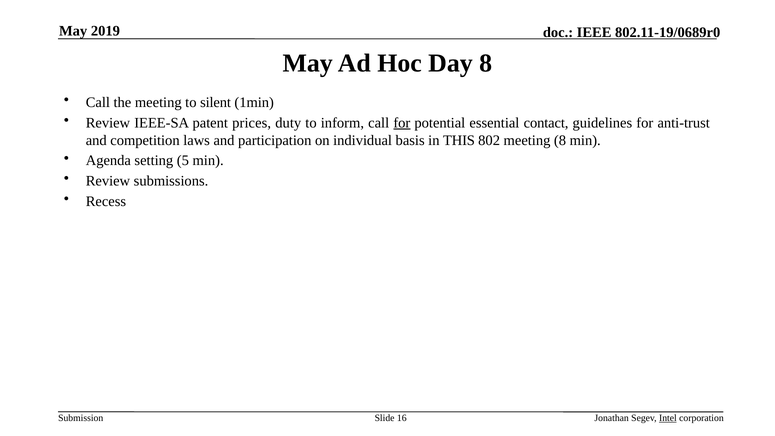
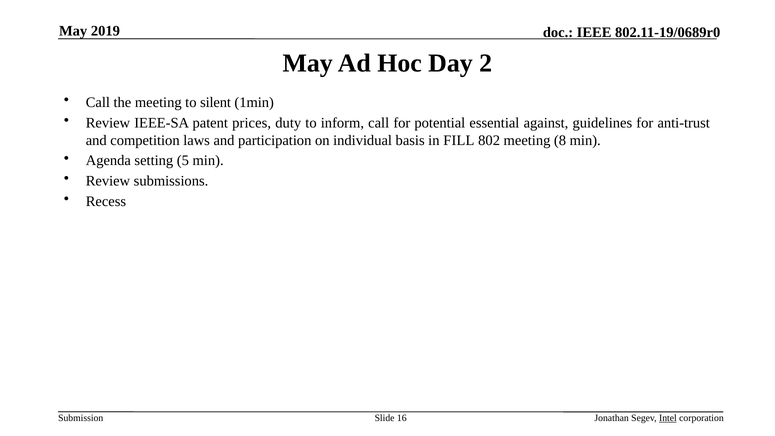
Day 8: 8 -> 2 (486, 63)
for underline: present -> none (402, 123)
contact: contact -> against (546, 123)
THIS: THIS -> FILL (459, 140)
